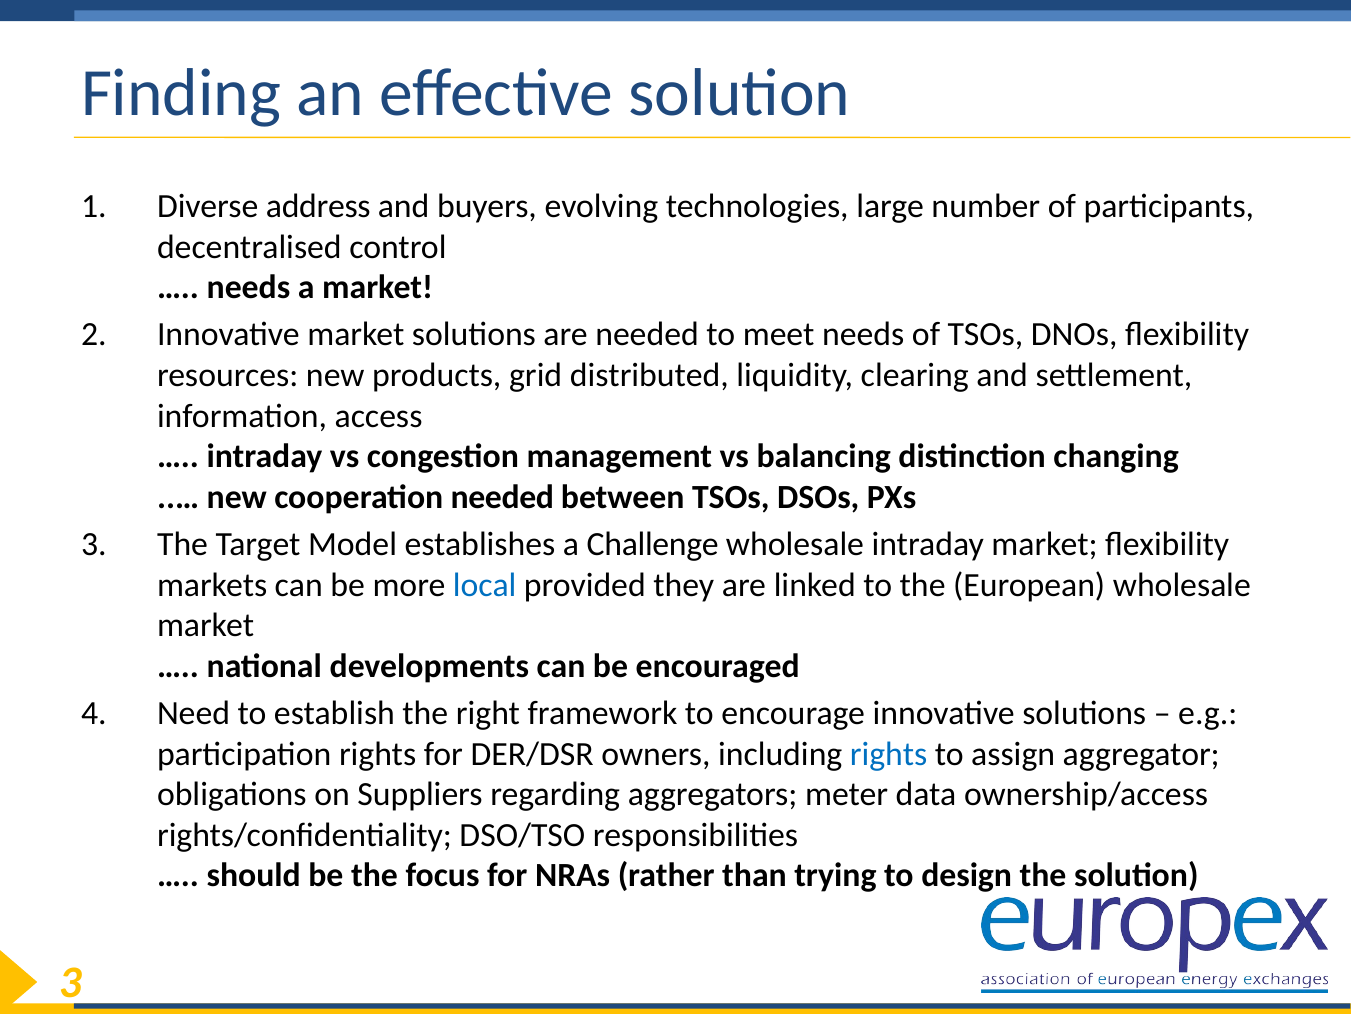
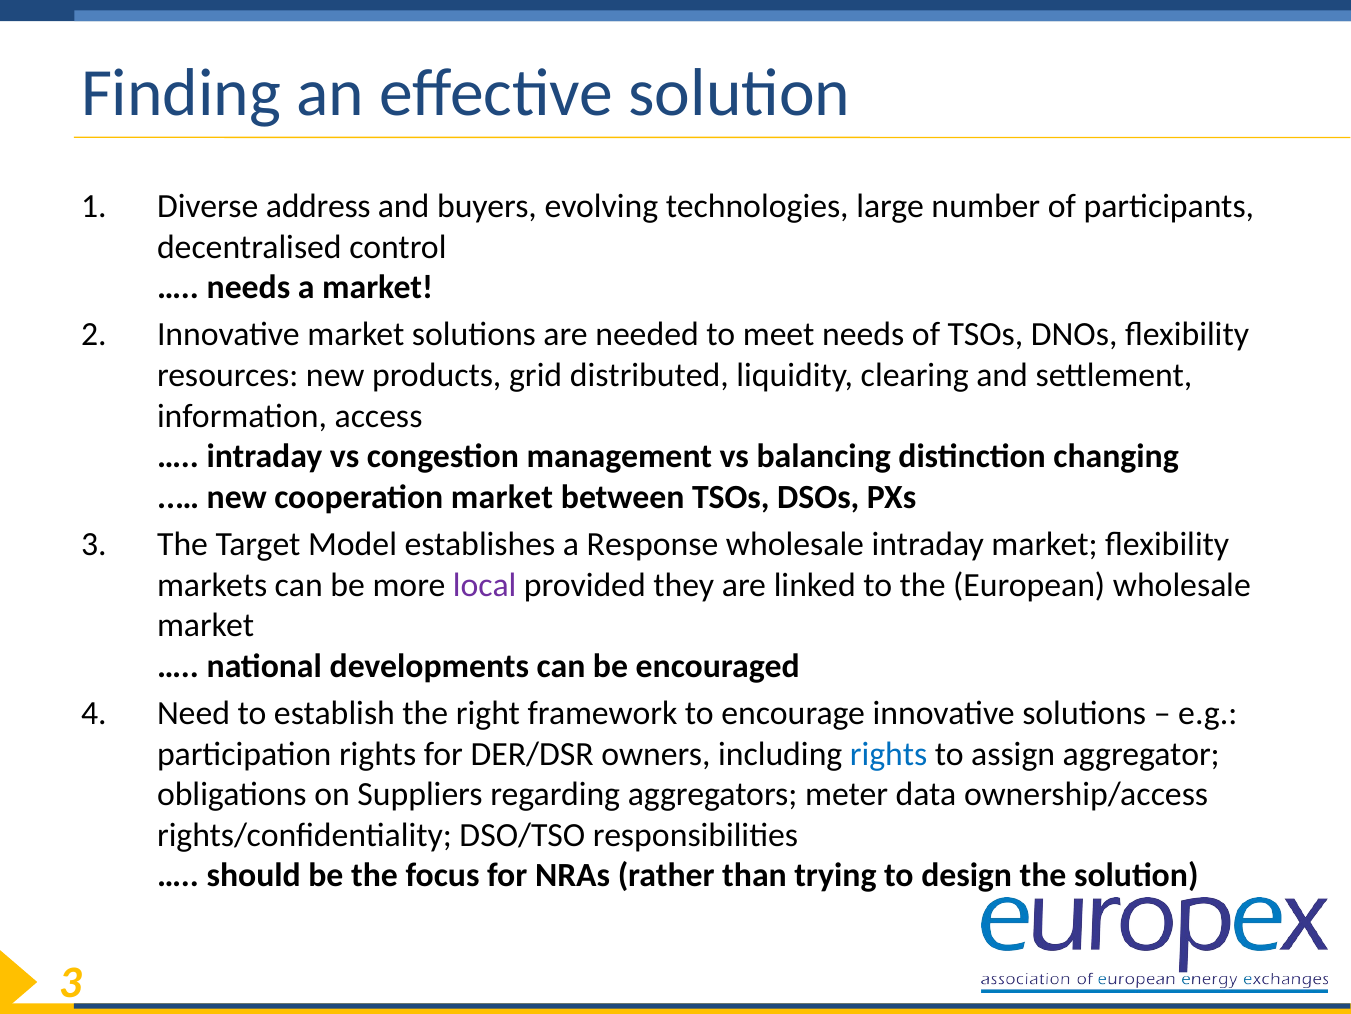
cooperation needed: needed -> market (502, 497)
Challenge: Challenge -> Response (653, 544)
local colour: blue -> purple (485, 584)
